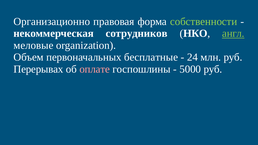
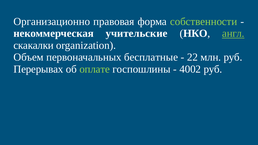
сотрудников: сотрудников -> учительские (137, 33)
меловые: меловые -> скакалки (34, 45)
24: 24 -> 22 (192, 57)
оплате colour: pink -> light green (95, 69)
5000: 5000 -> 4002 (190, 69)
